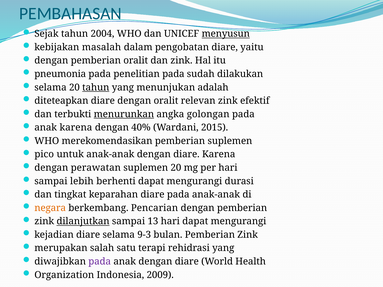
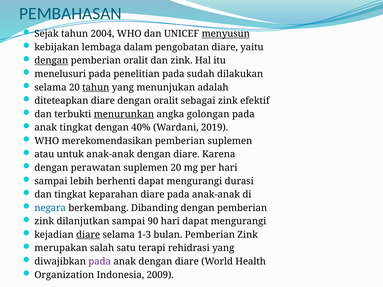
masalah: masalah -> lembaga (102, 47)
dengan underline: none -> present (51, 61)
pneumonia: pneumonia -> menelusuri (60, 74)
relevan: relevan -> sebagai (198, 101)
anak karena: karena -> tingkat (76, 128)
2015: 2015 -> 2019 (215, 128)
pico: pico -> atau (44, 154)
negara colour: orange -> blue (50, 208)
Pencarian: Pencarian -> Dibanding (155, 208)
dilanjutkan underline: present -> none (83, 221)
13: 13 -> 90 (153, 221)
diare underline: none -> present (88, 235)
9-3: 9-3 -> 1-3 (144, 235)
